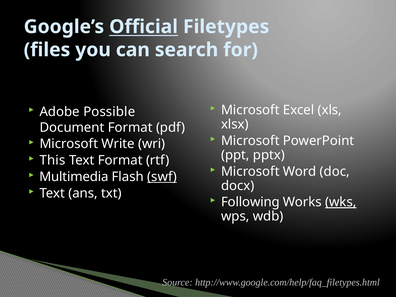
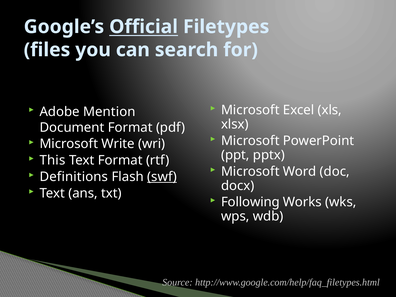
Possible: Possible -> Mention (109, 112)
Multimedia: Multimedia -> Definitions (74, 177)
wks underline: present -> none (341, 202)
